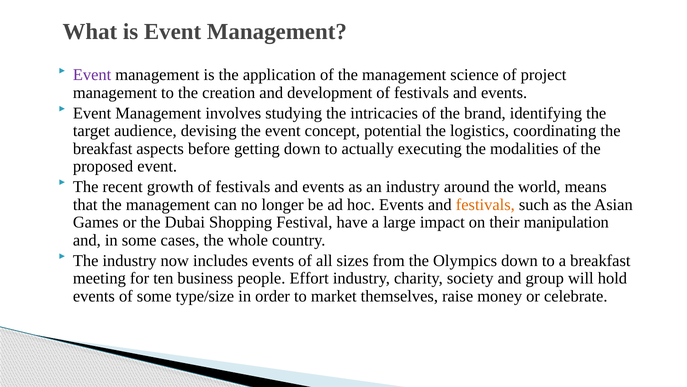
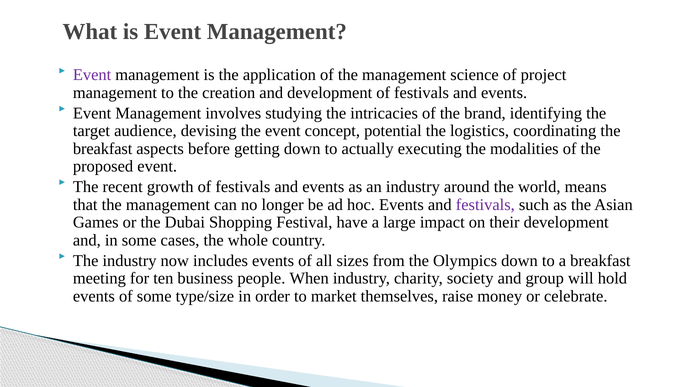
festivals colour: orange -> purple (485, 204)
their manipulation: manipulation -> development (566, 222)
Effort: Effort -> When (309, 278)
